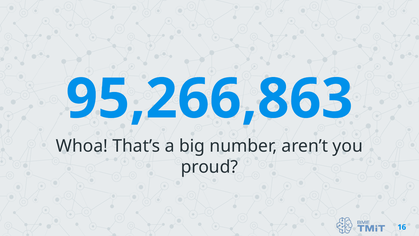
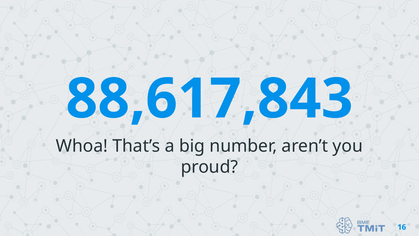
95,266,863: 95,266,863 -> 88,617,843 (209, 99)
